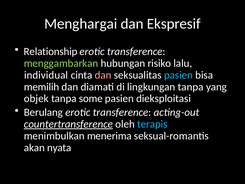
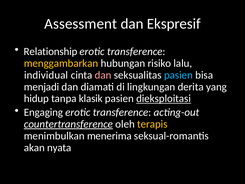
Menghargai: Menghargai -> Assessment (81, 24)
menggambarkan colour: light green -> yellow (61, 63)
memilih: memilih -> menjadi (42, 87)
lingkungan tanpa: tanpa -> derita (191, 87)
objek: objek -> hidup (36, 98)
some: some -> klasik (91, 98)
dieksploitasi underline: none -> present (164, 98)
Berulang: Berulang -> Engaging (43, 112)
terapis colour: light blue -> yellow (152, 124)
